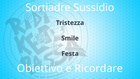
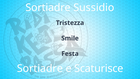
Obiettivo: Obiettivo -> Sortiadre (40, 68)
Ricordare: Ricordare -> Scaturisce (99, 68)
